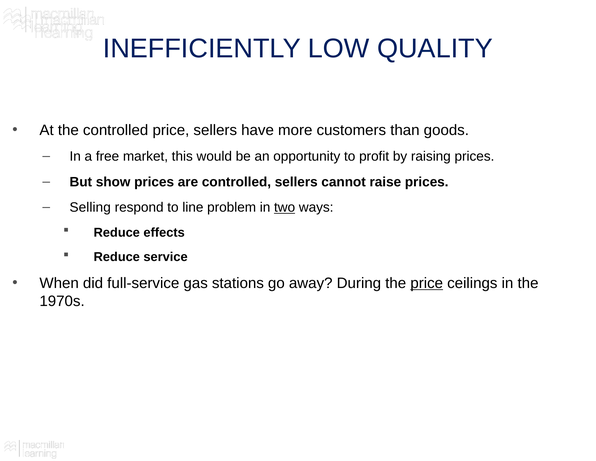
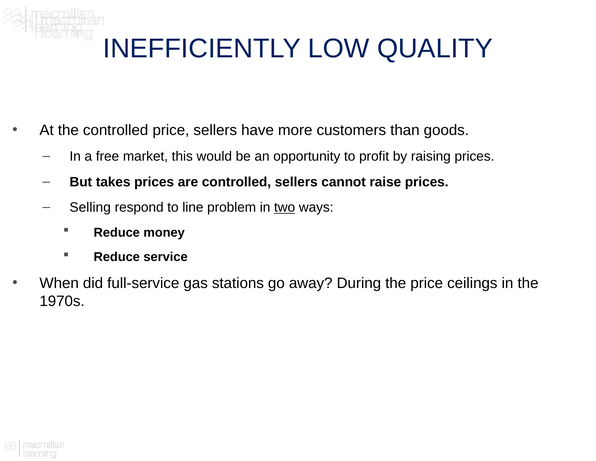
show: show -> takes (113, 182)
effects: effects -> money (164, 232)
price underline: present -> none (427, 283)
